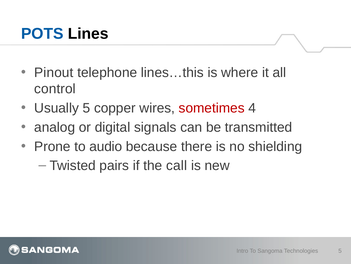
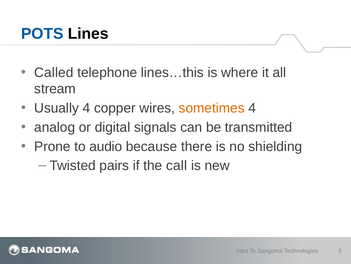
Pinout: Pinout -> Called (54, 72)
control: control -> stream (55, 89)
Usually 5: 5 -> 4 (86, 108)
sometimes colour: red -> orange (212, 108)
